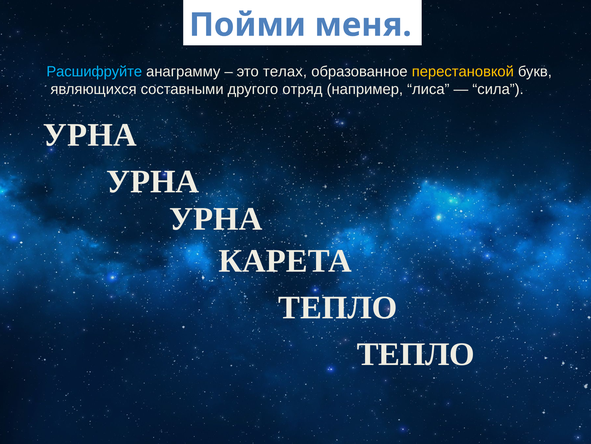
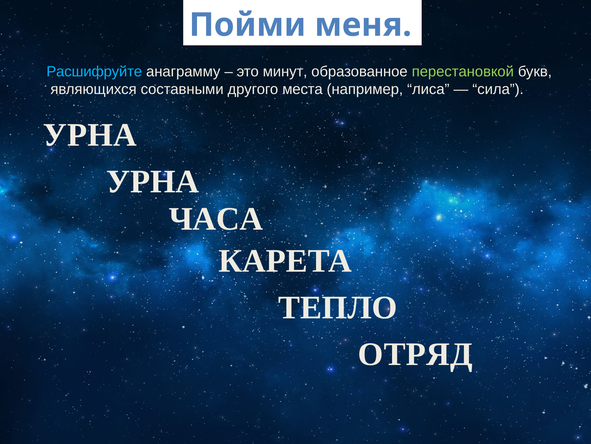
телах: телах -> минут (285, 72)
перестановкой colour: yellow -> light green (463, 72)
отряд: отряд -> места (303, 89)
УРНА: УРНА -> ЧАСА (216, 219)
ТЕПЛО: ТЕПЛО -> ОТРЯД (415, 354)
